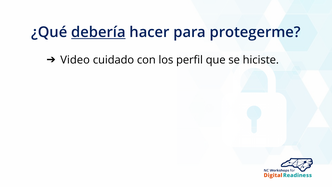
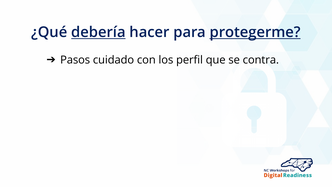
protegerme underline: none -> present (255, 32)
Video: Video -> Pasos (75, 60)
hiciste: hiciste -> contra (261, 60)
